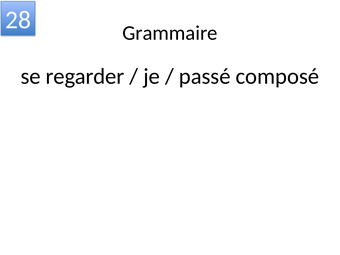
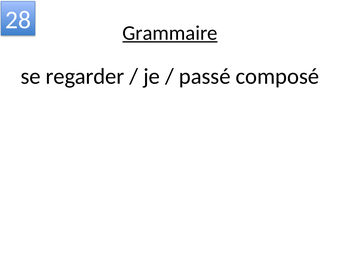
Grammaire underline: none -> present (170, 33)
